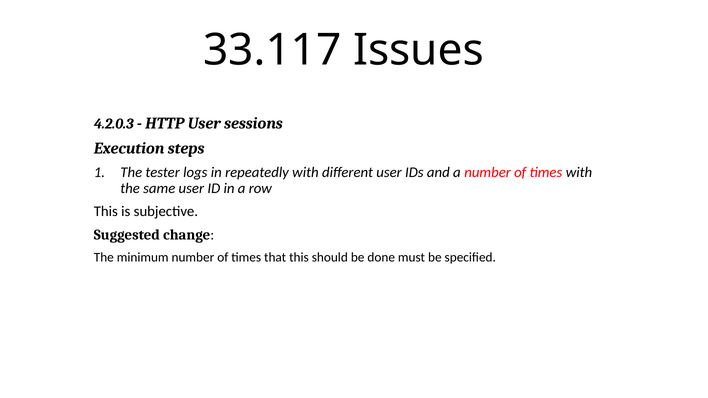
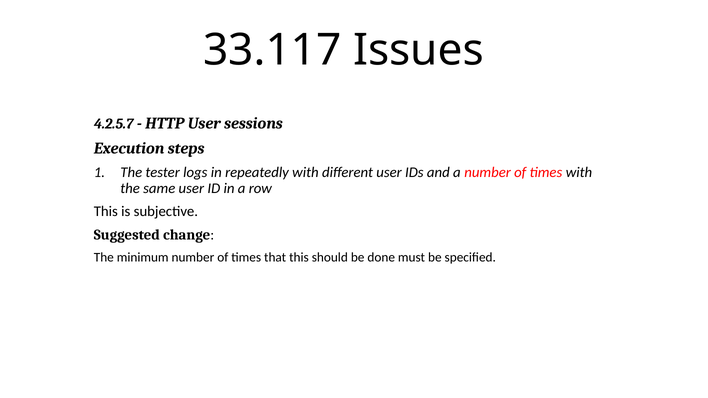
4.2.0.3: 4.2.0.3 -> 4.2.5.7 (114, 124)
